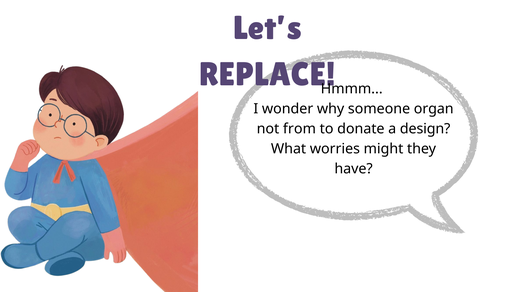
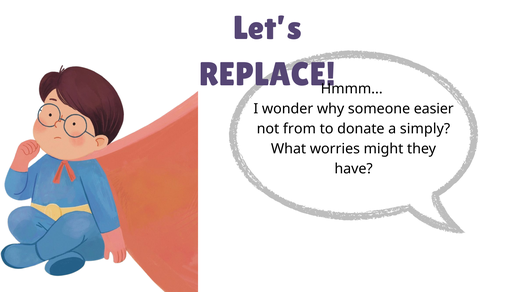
organ: organ -> easier (434, 109)
design: design -> simply (425, 129)
